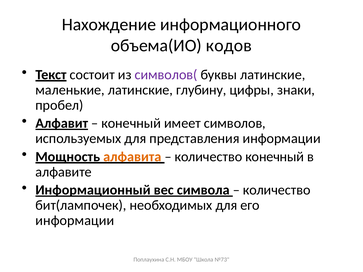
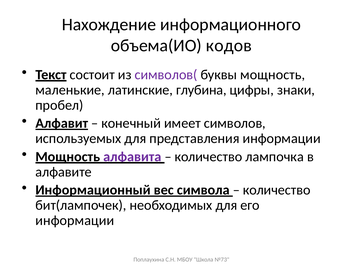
буквы латинские: латинские -> мощность (273, 75)
глубину: глубину -> глубина (201, 90)
алфавита colour: orange -> purple (132, 157)
количество конечный: конечный -> лампочка (275, 157)
